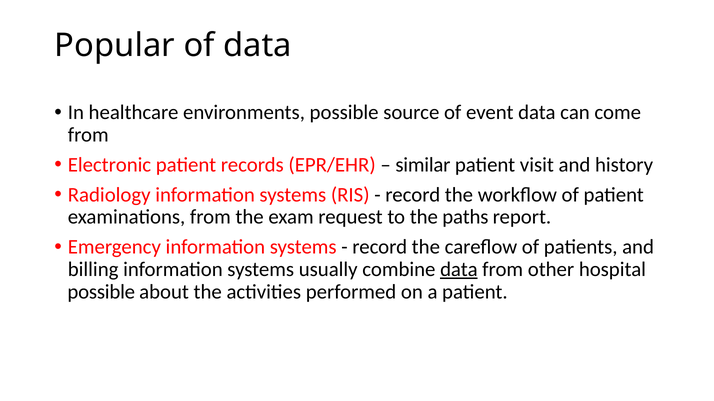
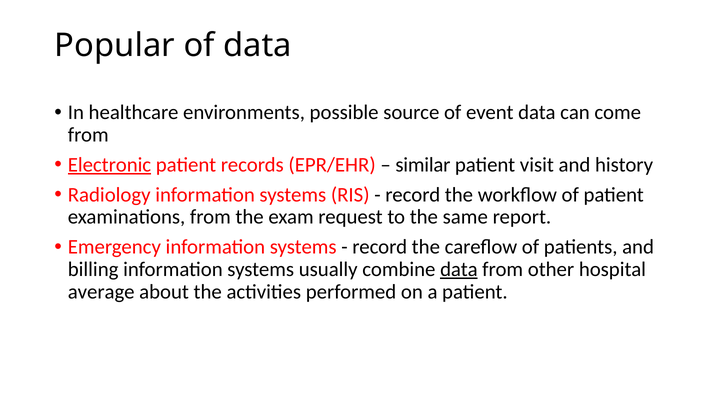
Electronic underline: none -> present (109, 165)
paths: paths -> same (465, 217)
possible: possible -> average (101, 292)
